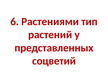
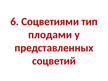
Растениями: Растениями -> Соцветиями (50, 22)
растений: растений -> плодами (50, 35)
